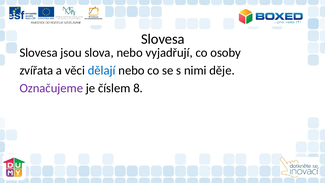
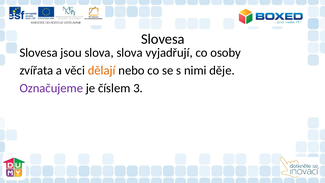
slova nebo: nebo -> slova (130, 53)
dělají colour: blue -> orange (102, 70)
8: 8 -> 3 (138, 88)
